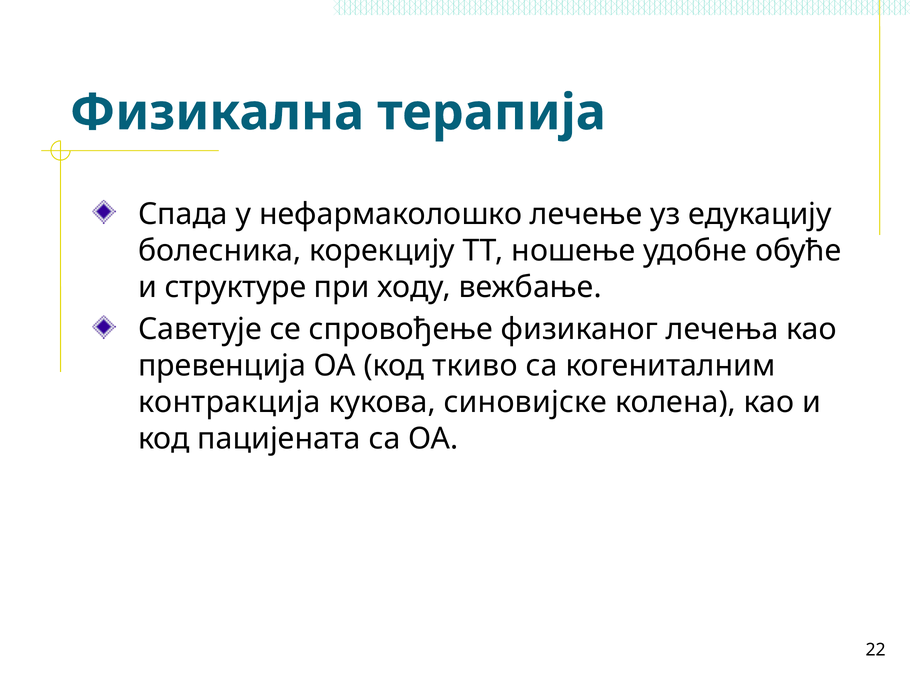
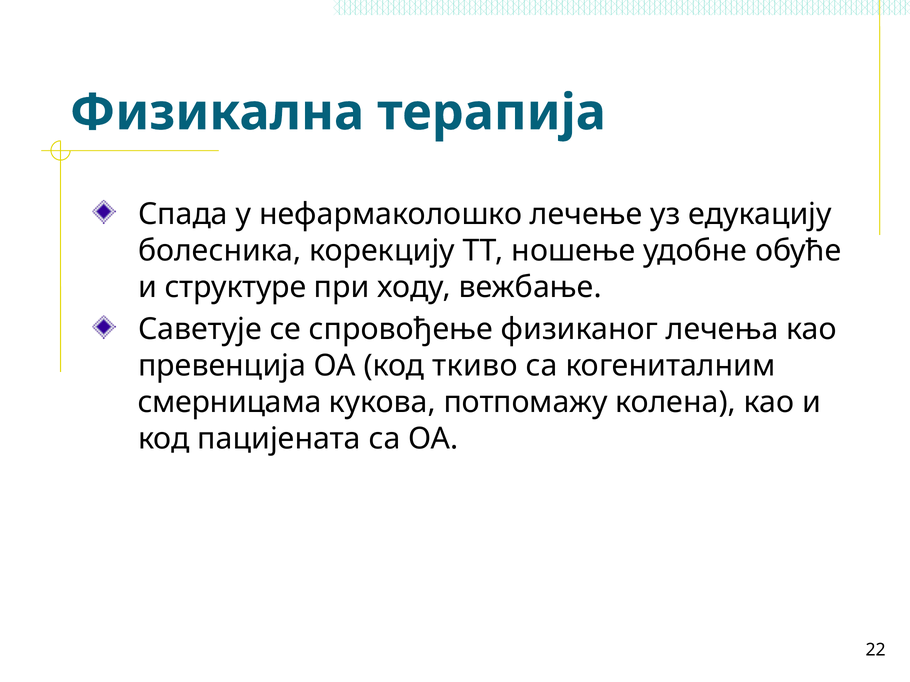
контракција: контракција -> смерницама (230, 403)
синовијске: синовијске -> потпомажу (526, 403)
